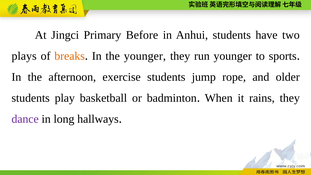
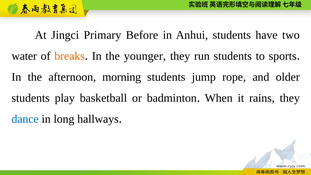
plays: plays -> water (24, 56)
run younger: younger -> students (233, 56)
exercise: exercise -> morning (122, 77)
dance colour: purple -> blue (25, 119)
